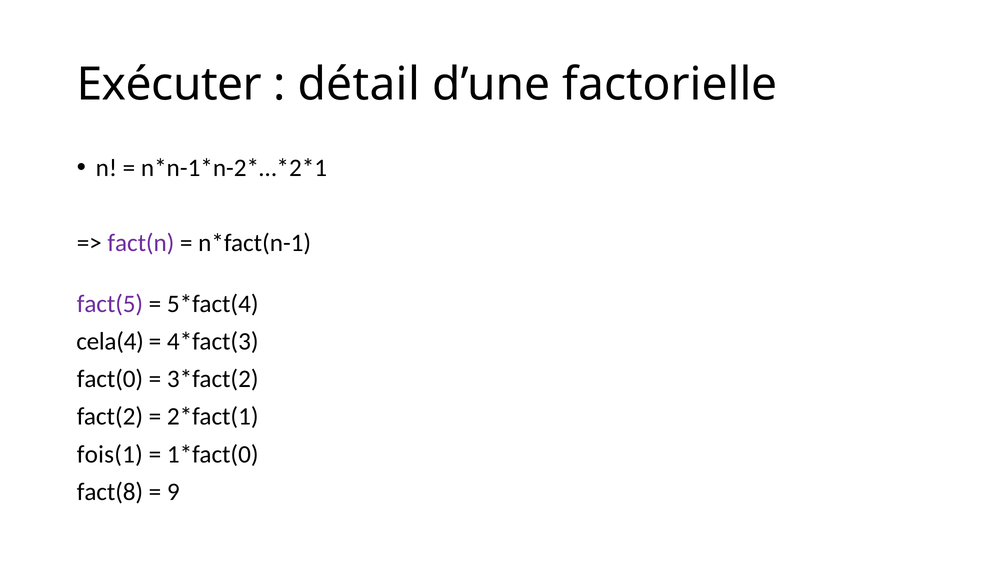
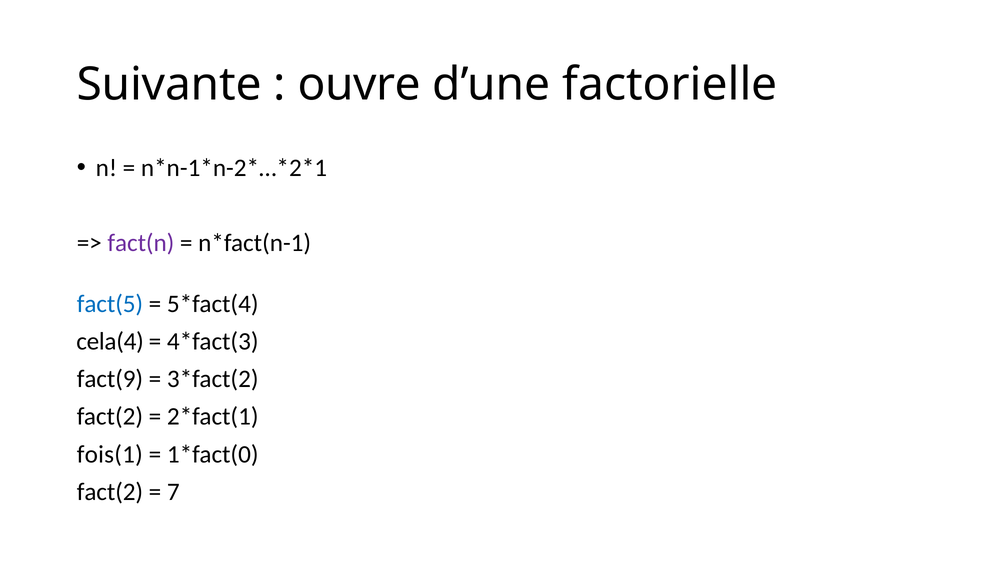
Exécuter: Exécuter -> Suivante (169, 85)
détail: détail -> ouvre (359, 85)
fact(5 colour: purple -> blue (110, 304)
fact(0: fact(0 -> fact(9 (110, 379)
fact(8: fact(8 -> fact(2 (110, 492)
9: 9 -> 7 (173, 492)
